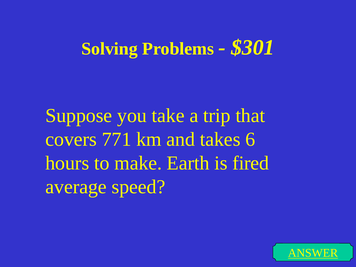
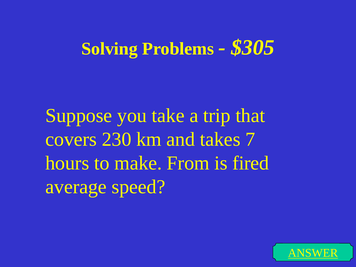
$301: $301 -> $305 (253, 47)
771: 771 -> 230 (117, 139)
6: 6 -> 7 (250, 139)
Earth: Earth -> From (188, 163)
